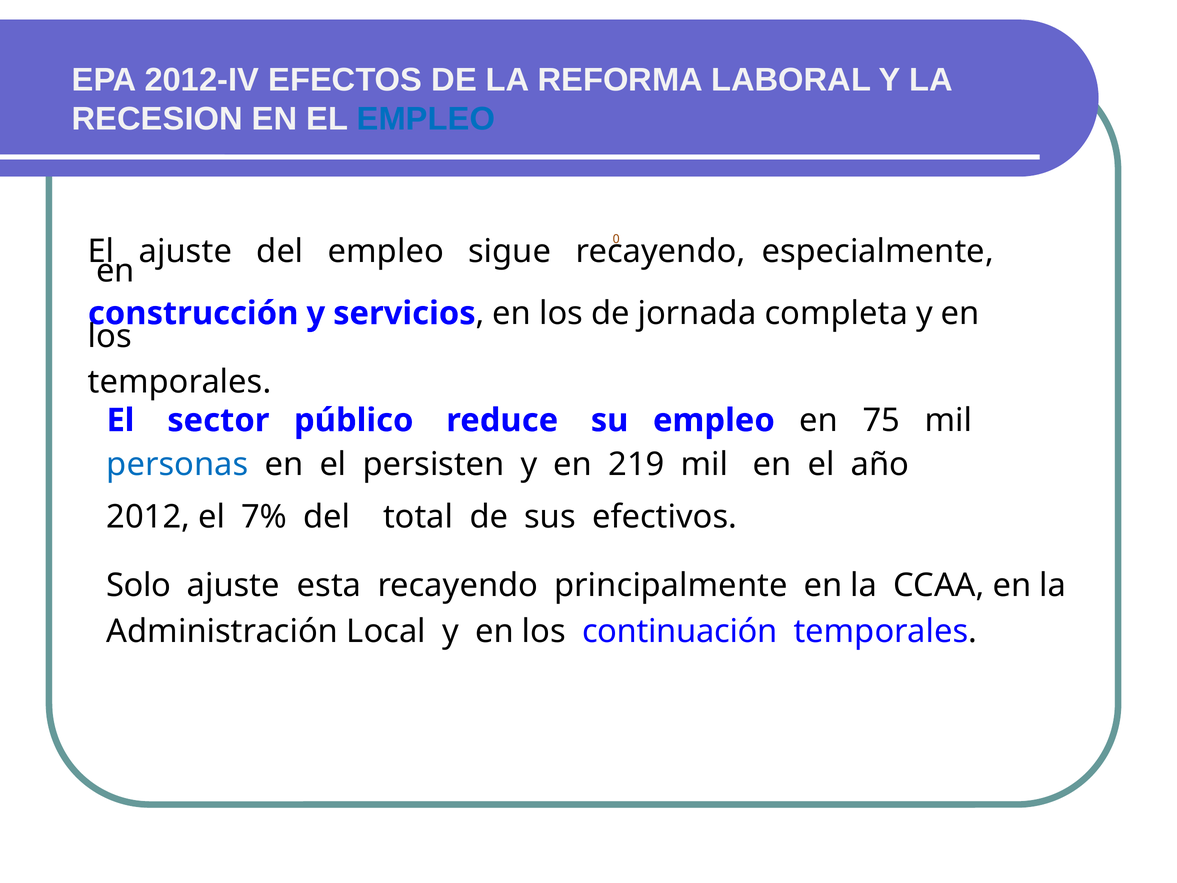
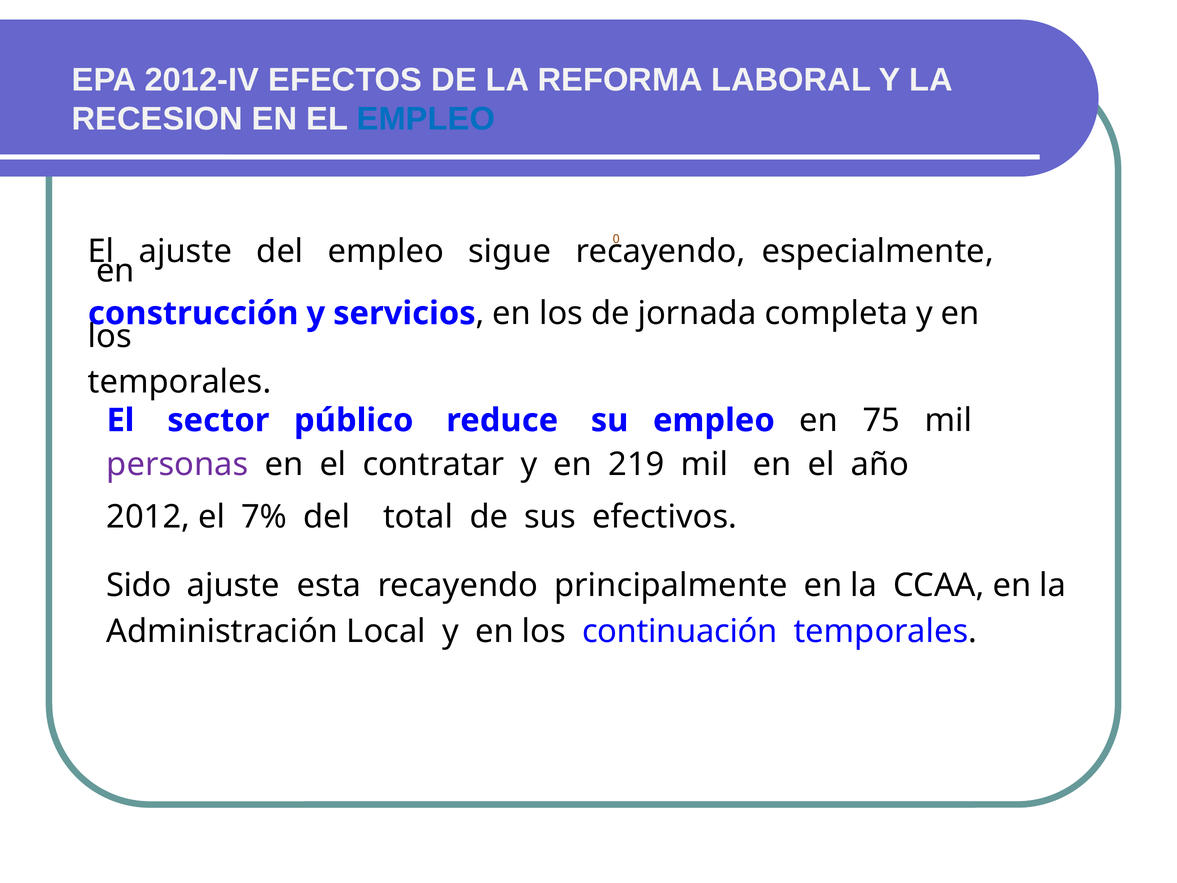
personas colour: blue -> purple (177, 464)
persisten: persisten -> contratar (434, 464)
Solo: Solo -> Sido (139, 585)
